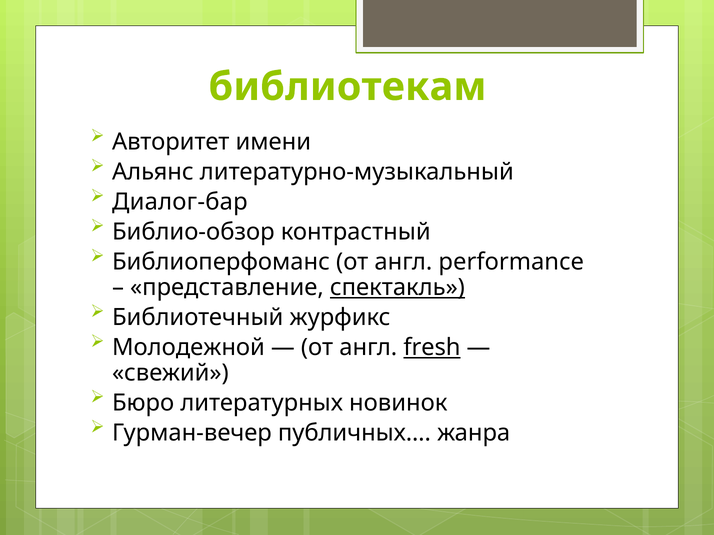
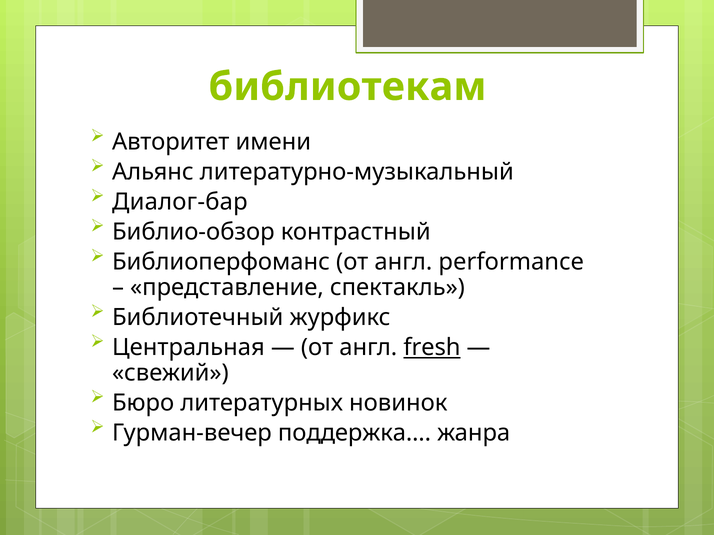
спектакль underline: present -> none (397, 288)
Молодежной: Молодежной -> Центральная (188, 348)
публичных…: публичных… -> поддержка… (355, 433)
